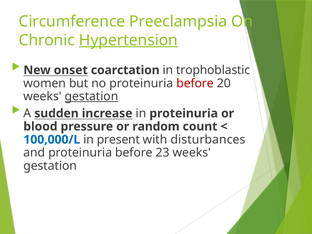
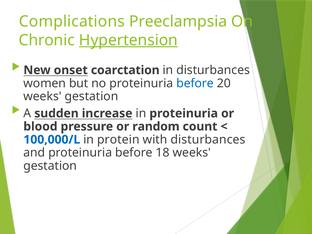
Circumference: Circumference -> Complications (72, 21)
in trophoblastic: trophoblastic -> disturbances (213, 70)
before colour: red -> blue (195, 83)
gestation underline: present -> none (91, 96)
present: present -> protein (118, 140)
23: 23 -> 18 (163, 153)
